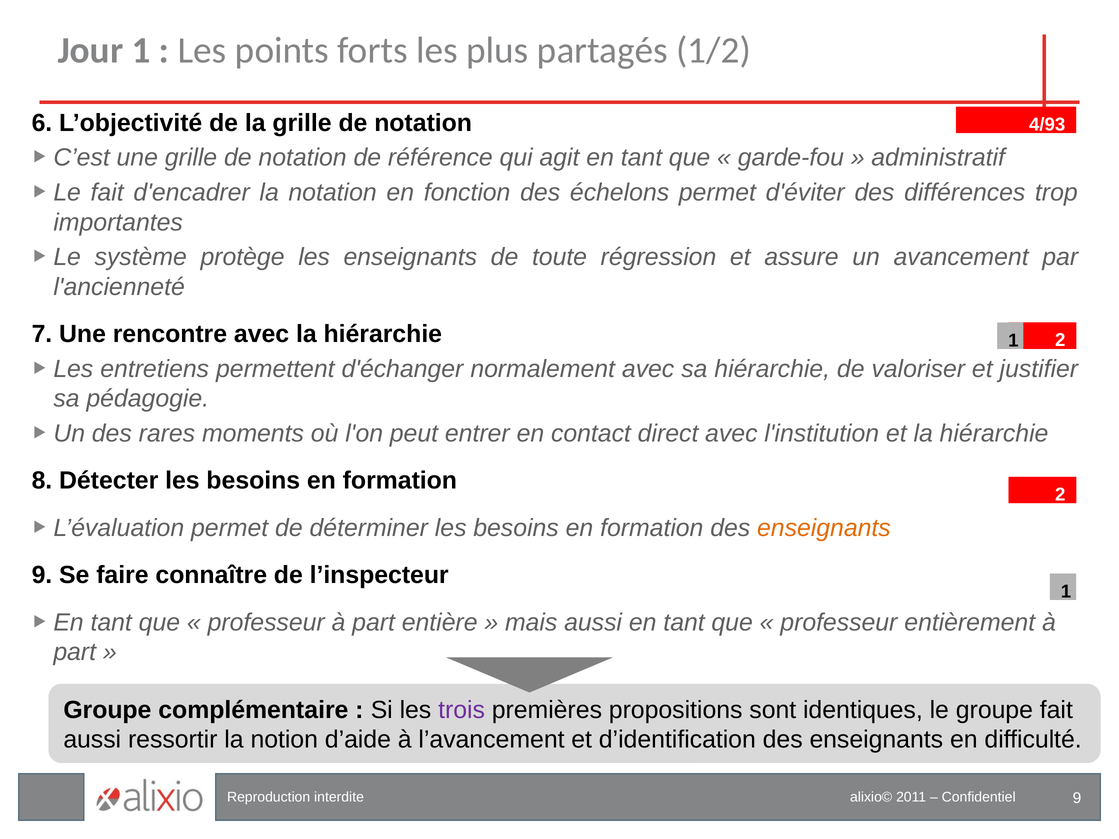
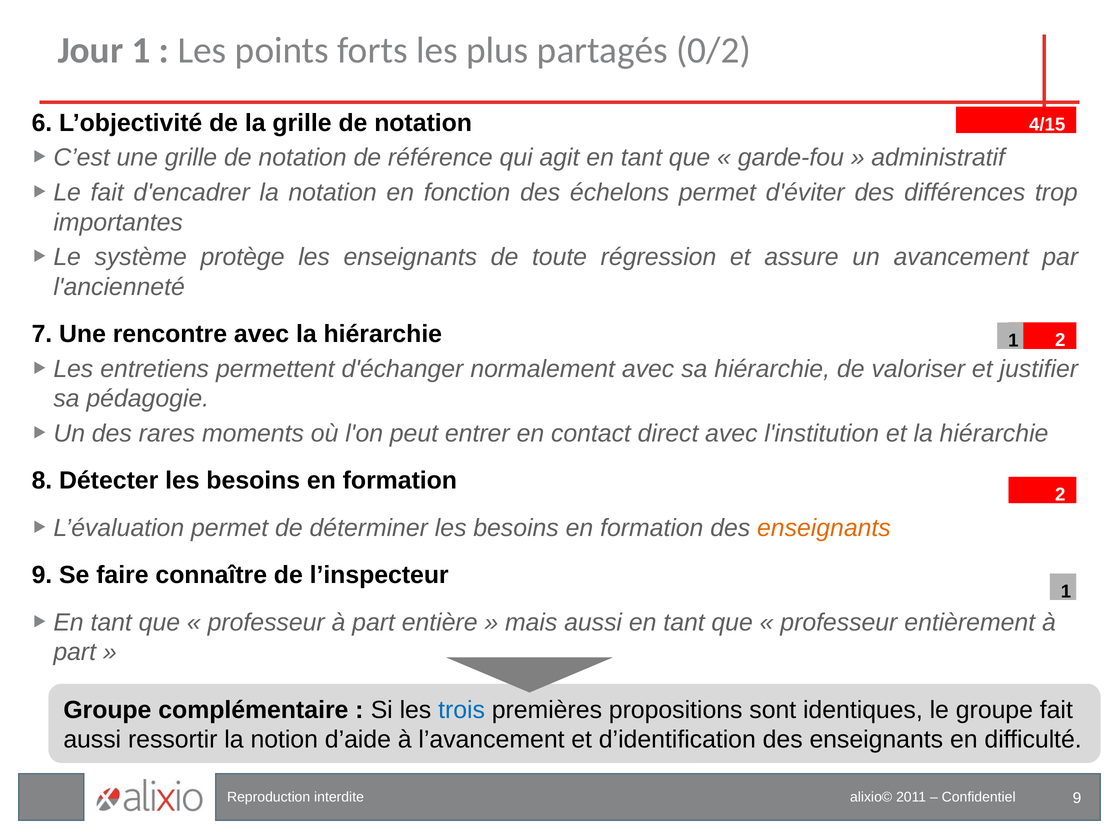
1/2: 1/2 -> 0/2 (713, 51)
4/93: 4/93 -> 4/15 (1047, 125)
trois colour: purple -> blue (462, 710)
